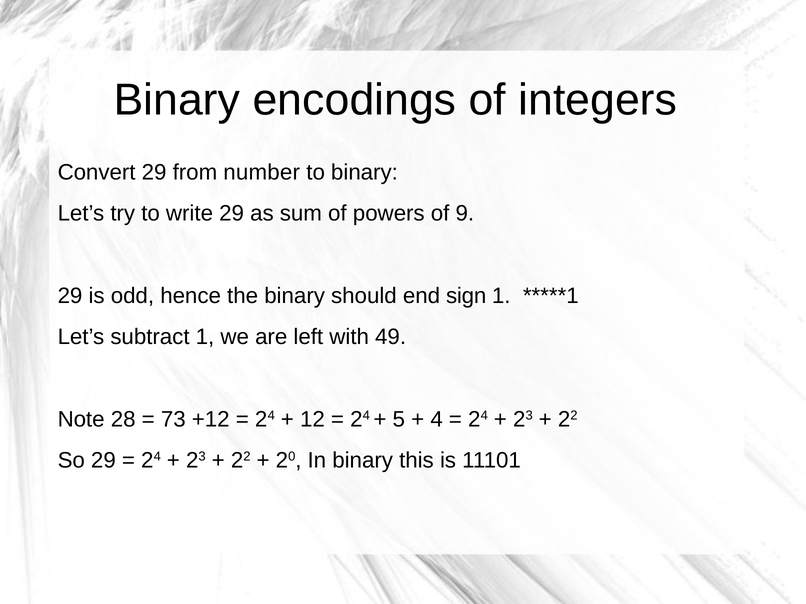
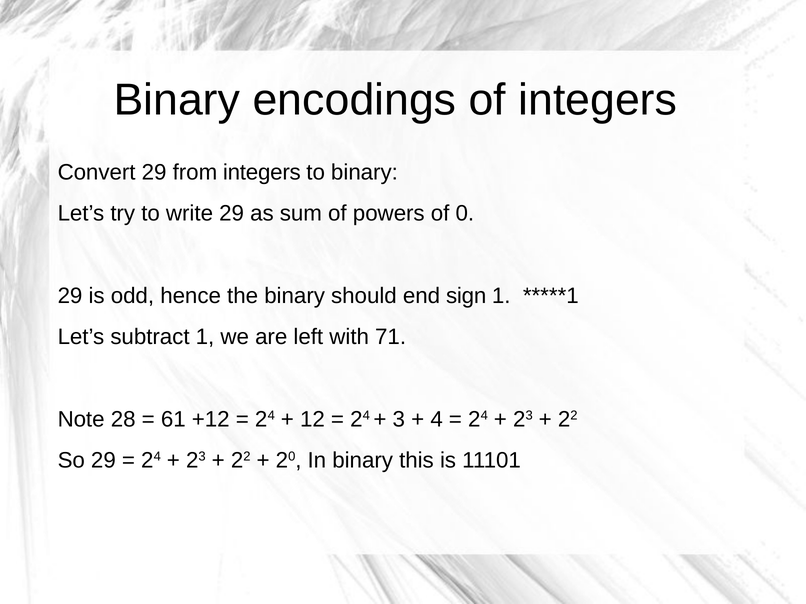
from number: number -> integers (262, 173)
9: 9 -> 0 (465, 214)
49: 49 -> 71 (391, 337)
73: 73 -> 61 (173, 419)
5: 5 -> 3 (399, 419)
